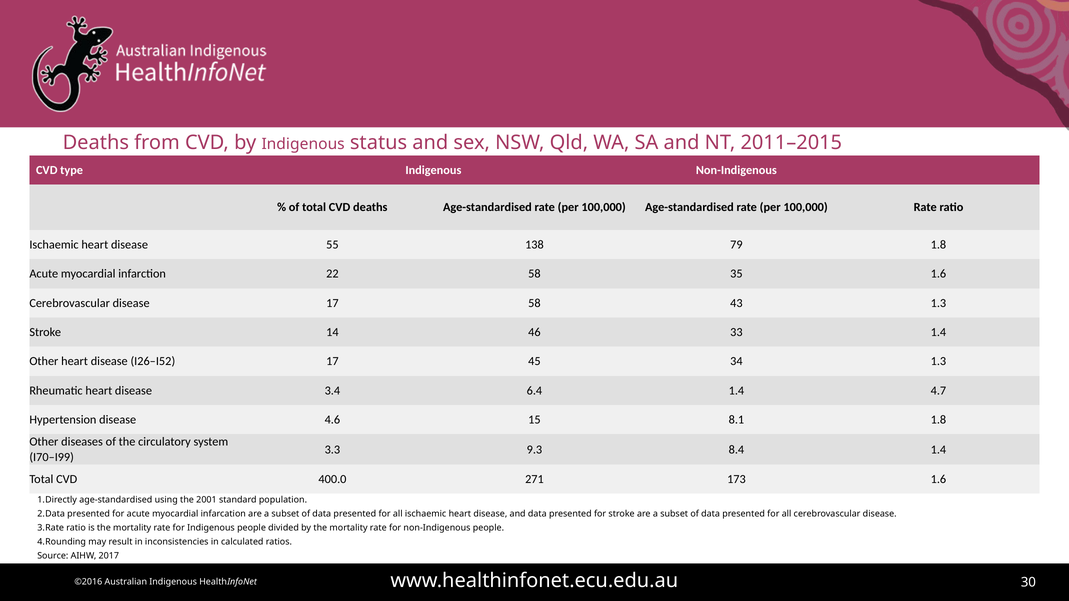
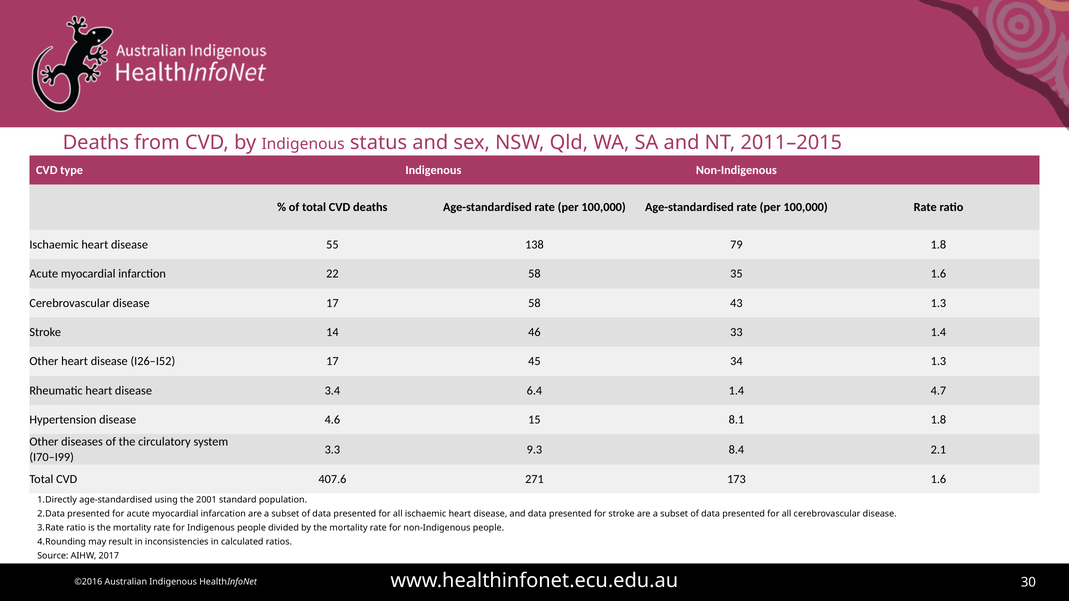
8.4 1.4: 1.4 -> 2.1 (938, 450)
400.0: 400.0 -> 407.6 (332, 479)
